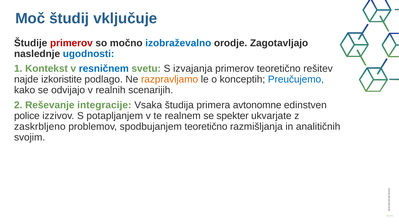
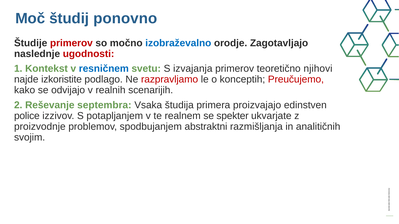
vključuje: vključuje -> ponovno (125, 18)
ugodnosti colour: blue -> red (89, 54)
rešitev: rešitev -> njihovi (318, 69)
razpravljamo colour: orange -> red (170, 80)
Preučujemo colour: blue -> red (296, 80)
integracije: integracije -> septembra (104, 105)
avtonomne: avtonomne -> proizvajajo (257, 105)
zaskrbljeno: zaskrbljeno -> proizvodnje (40, 127)
spodbujanjem teoretično: teoretično -> abstraktni (206, 127)
